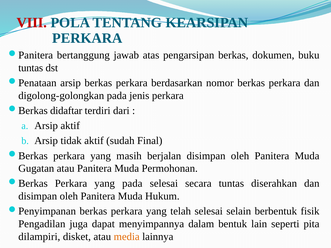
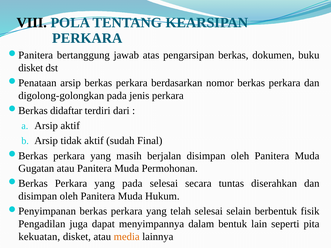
VIII colour: red -> black (32, 23)
tuntas: tuntas -> disket (31, 68)
dilampiri: dilampiri -> kekuatan (39, 237)
